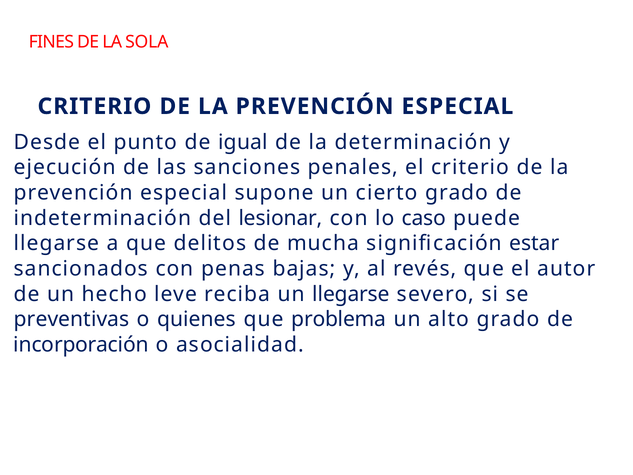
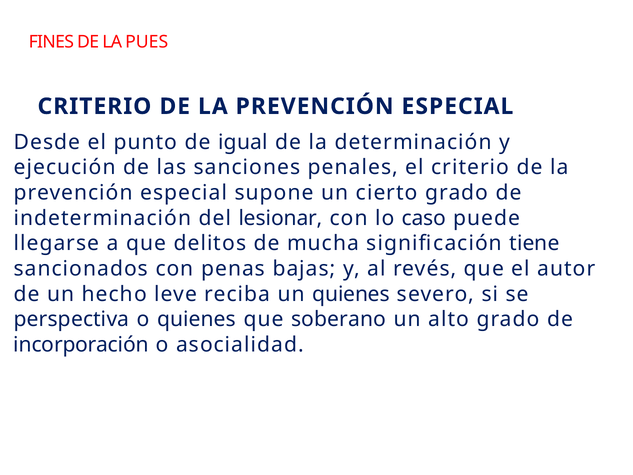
SOLA: SOLA -> PUES (147, 42)
estar: estar -> tiene (534, 243)
un llegarse: llegarse -> quienes (351, 294)
preventivas: preventivas -> perspectiva (72, 319)
problema: problema -> soberano (339, 319)
